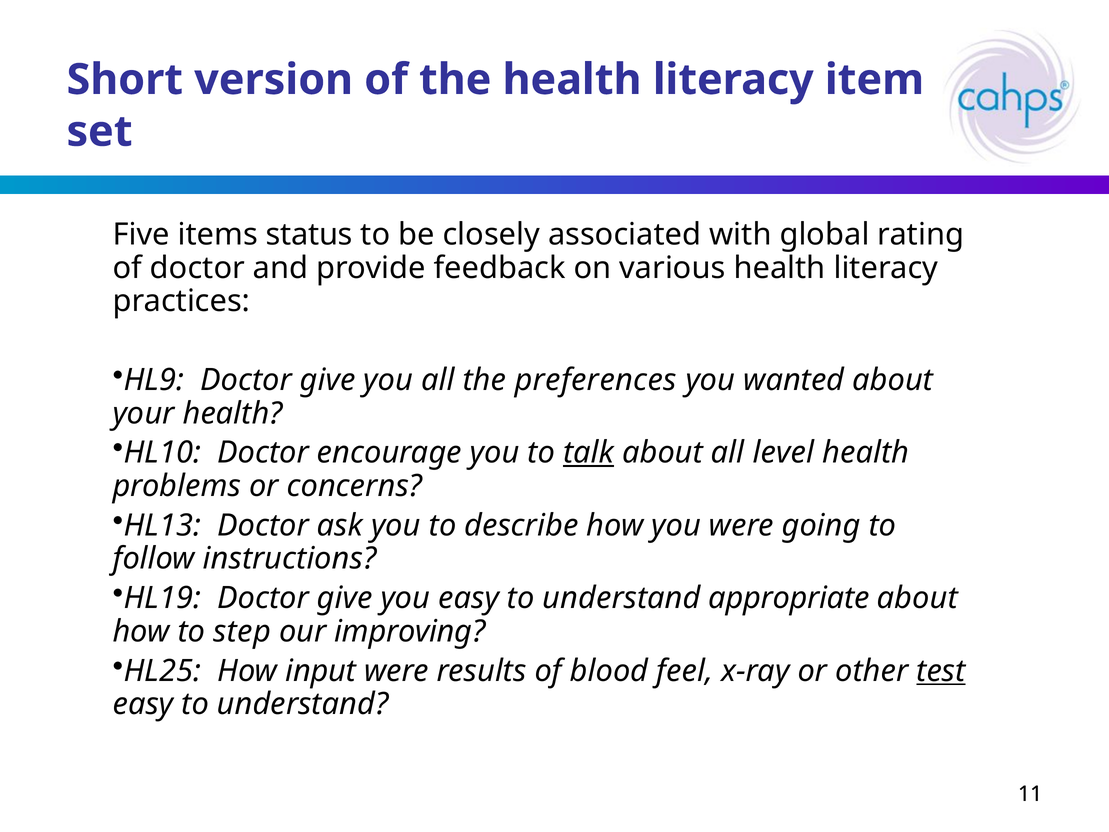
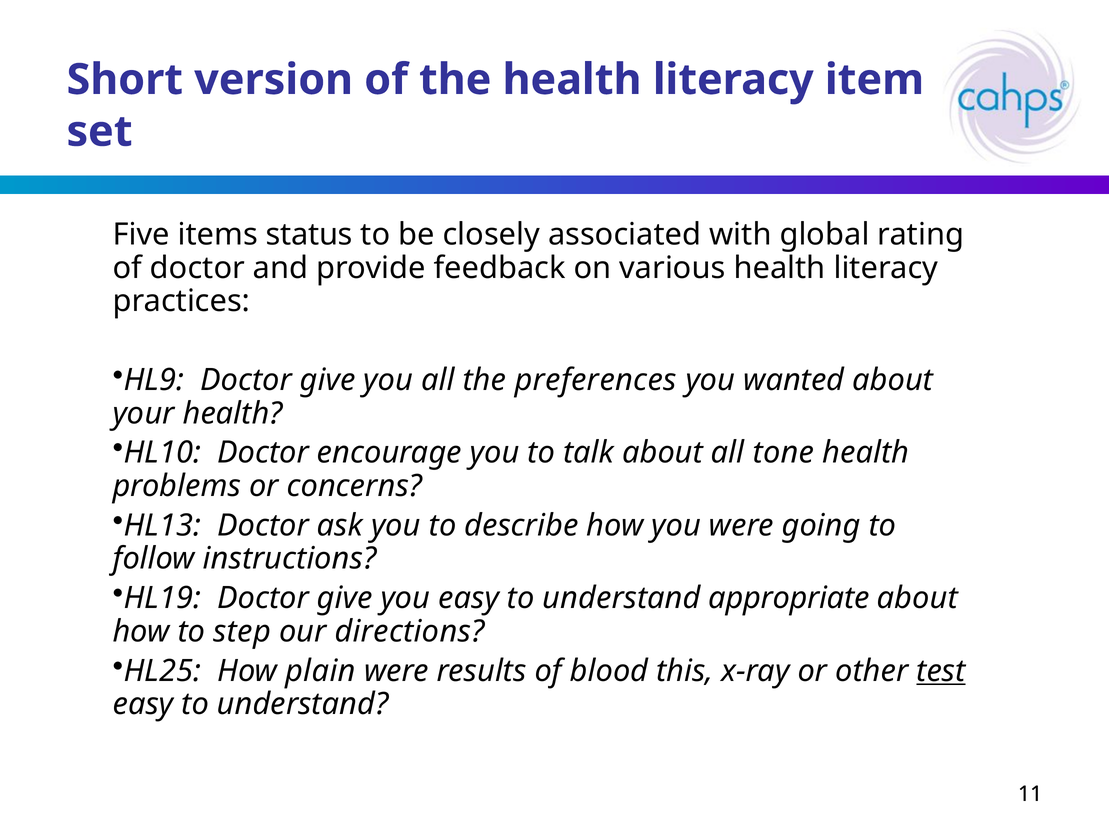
talk underline: present -> none (589, 453)
level: level -> tone (783, 453)
improving: improving -> directions (410, 631)
input: input -> plain (320, 671)
feel: feel -> this (685, 671)
